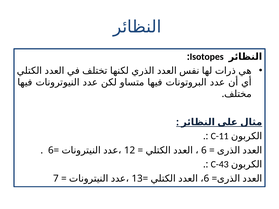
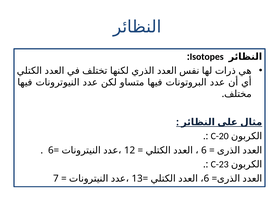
C-11: C-11 -> C-20 (220, 136)
C-43: C-43 -> C-23 (220, 165)
